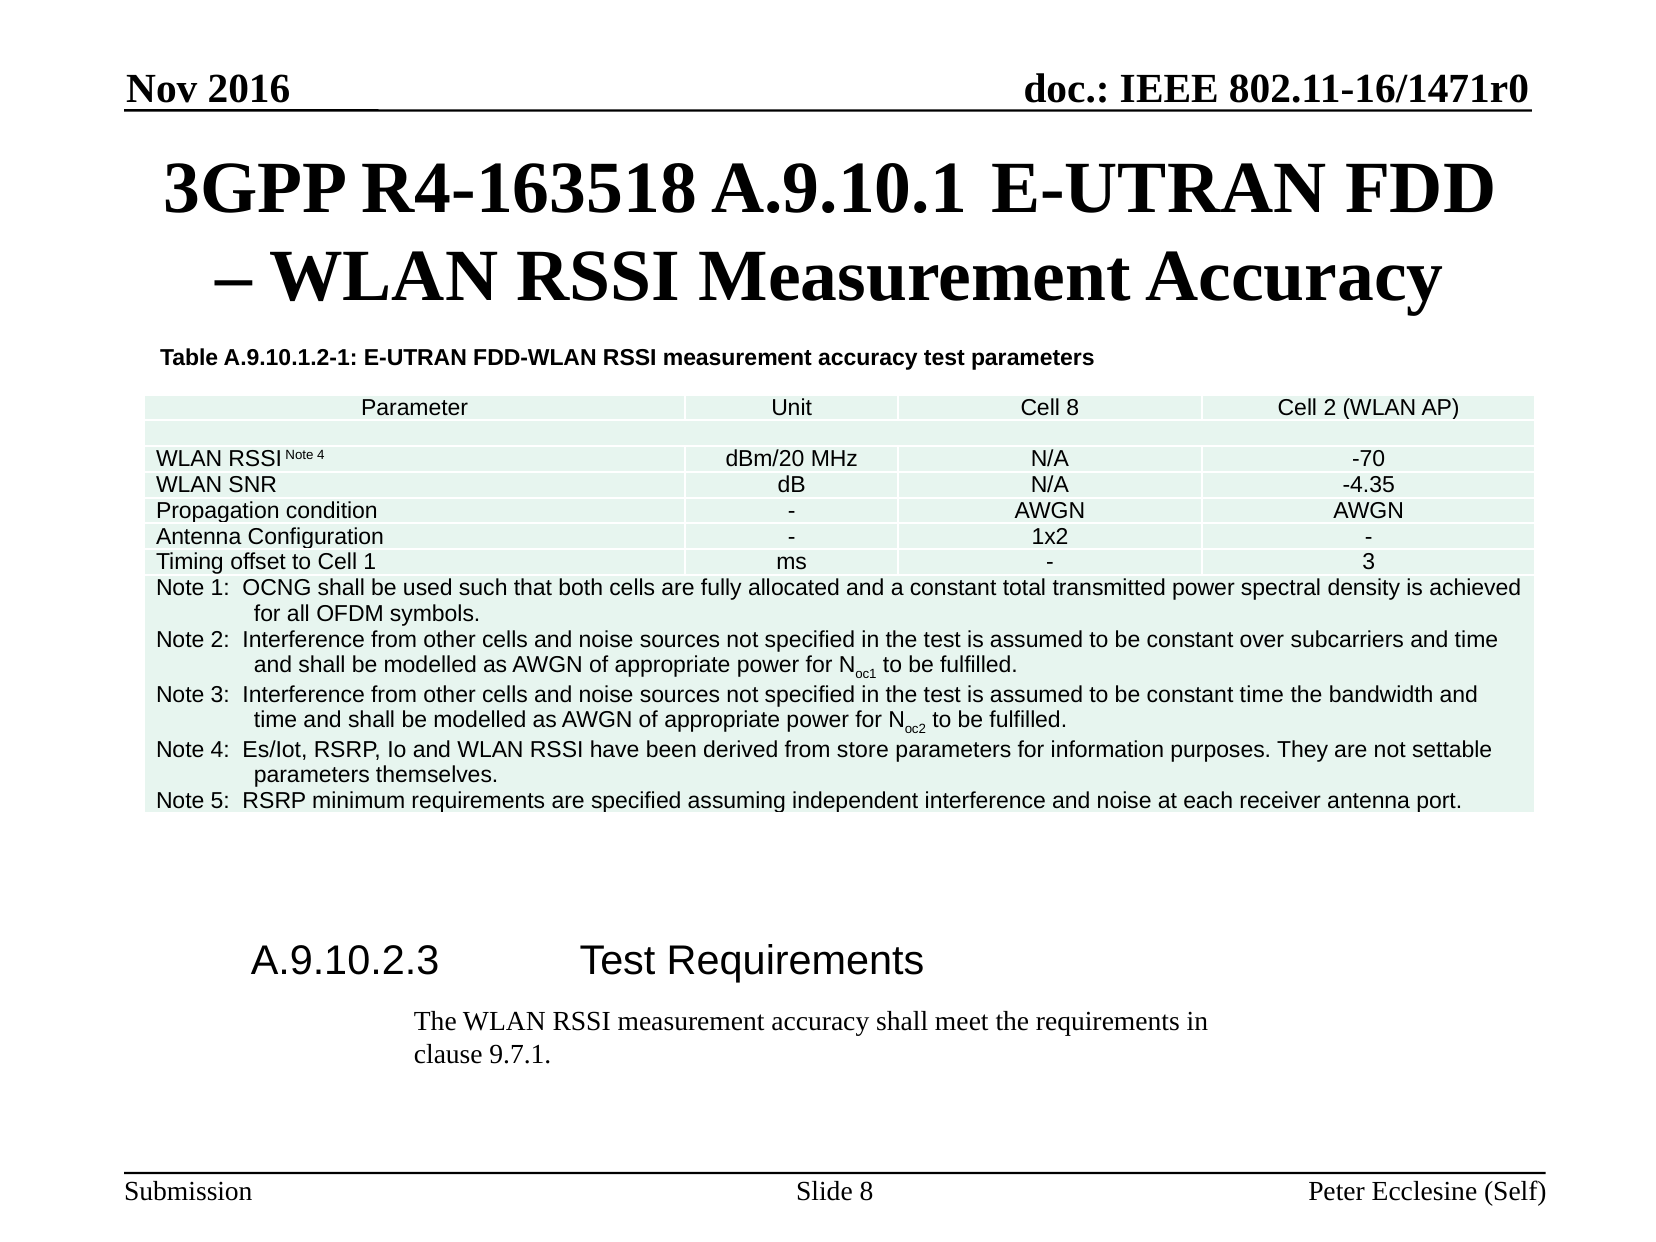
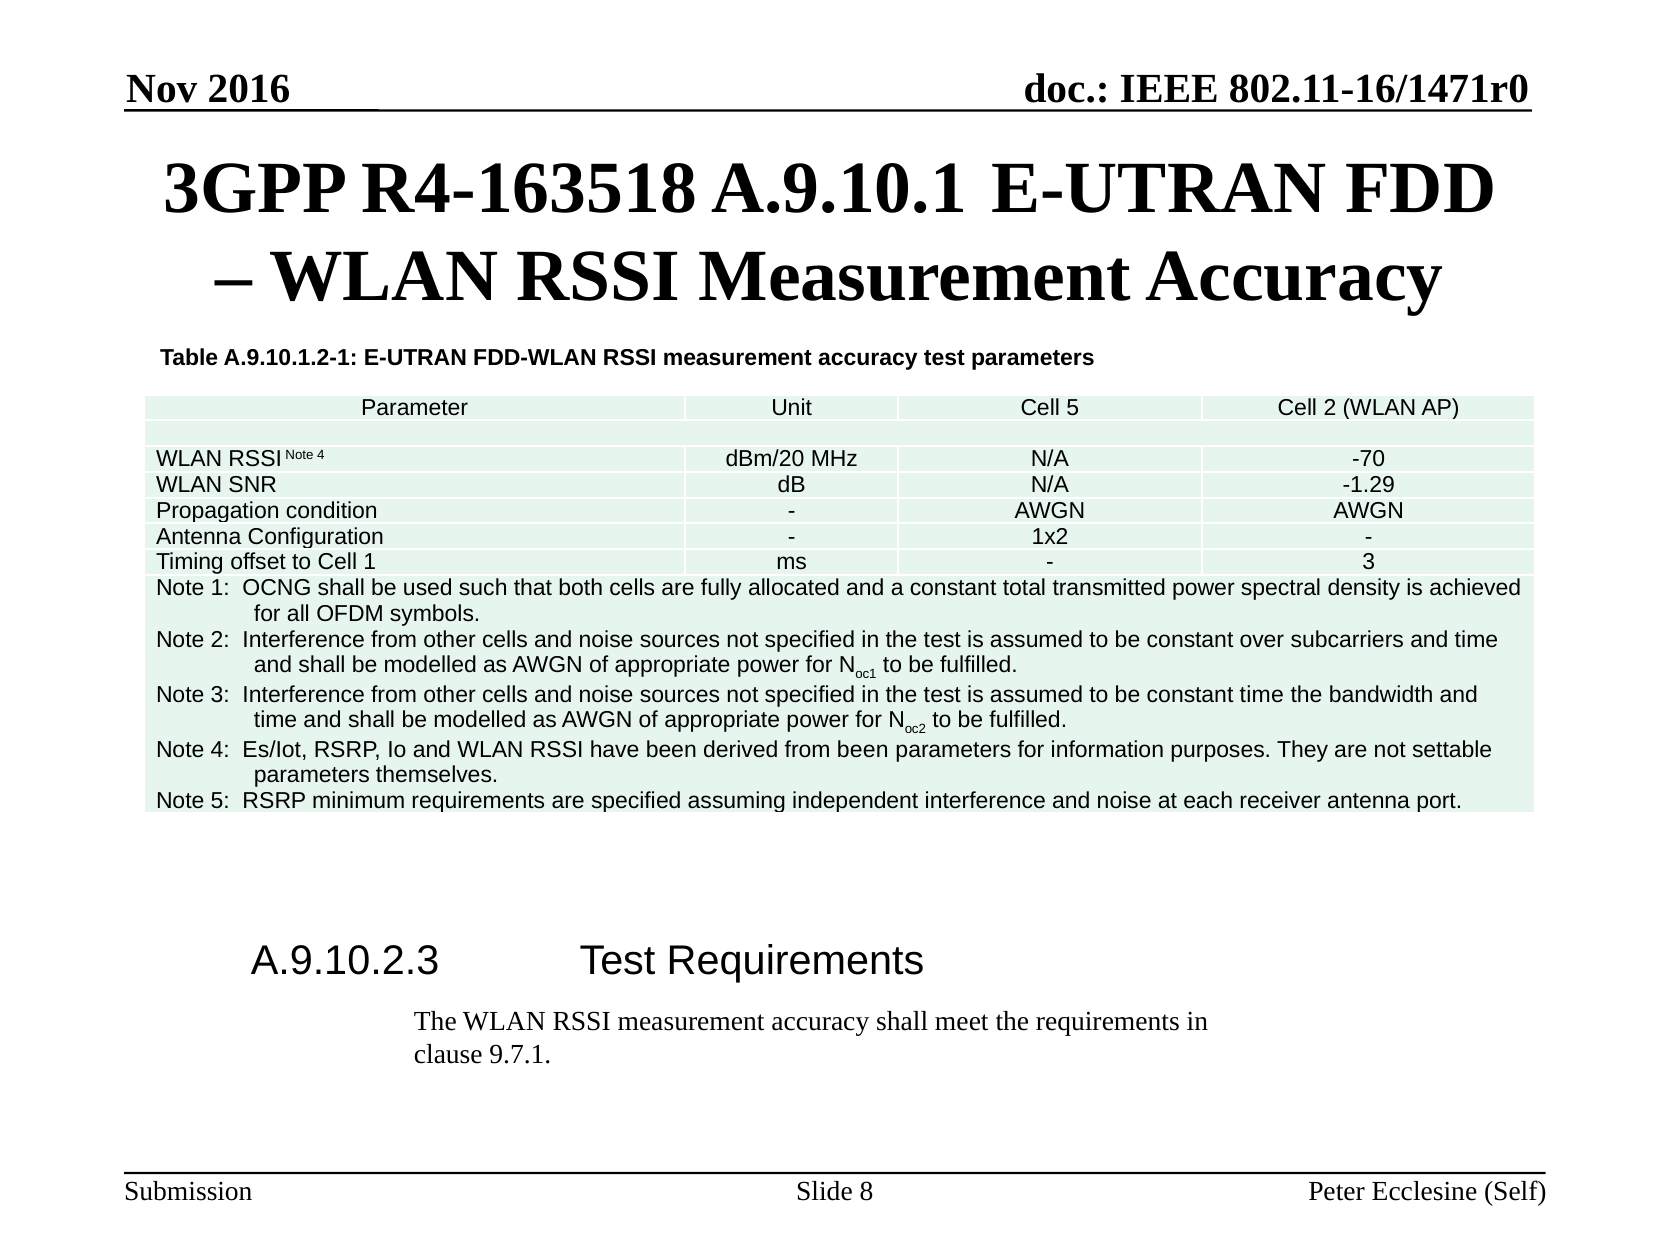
Cell 8: 8 -> 5 (1073, 408)
-4.35: -4.35 -> -1.29 (1369, 485)
from store: store -> been (863, 749)
